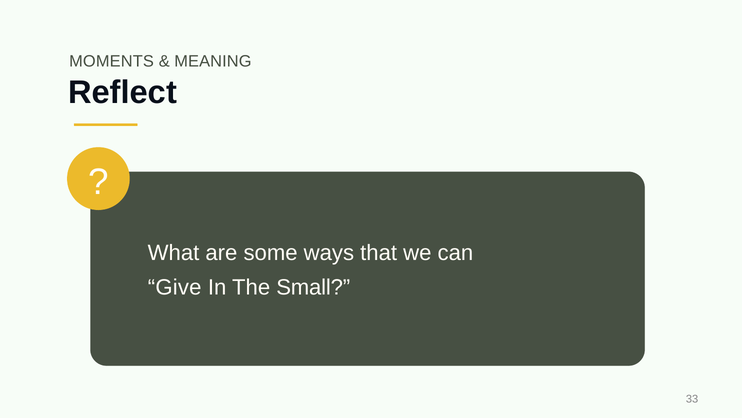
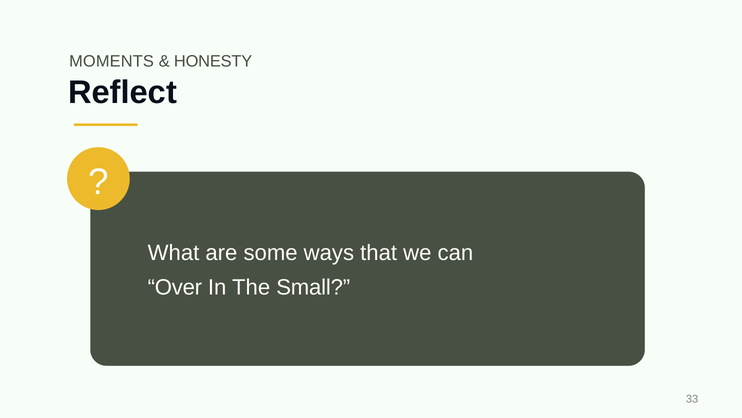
MEANING: MEANING -> HONESTY (213, 61)
Give: Give -> Over (175, 287)
